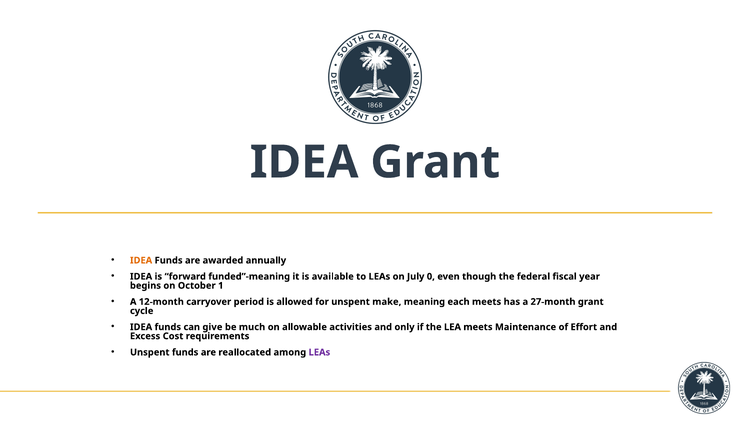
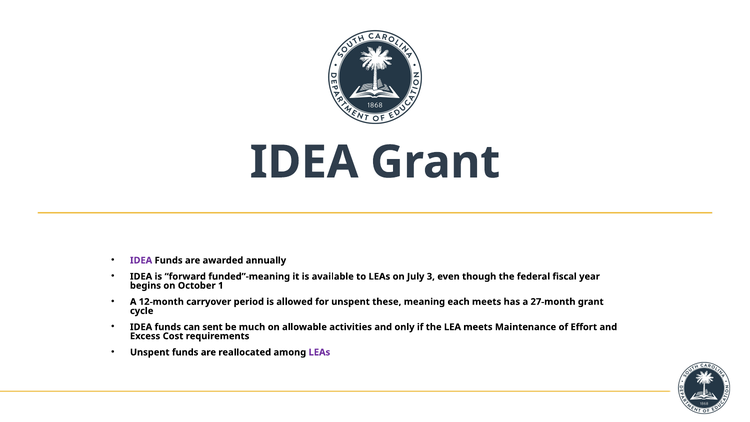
IDEA colour: orange -> purple (141, 260)
0: 0 -> 3 (431, 276)
make: make -> these (387, 302)
give: give -> sent (213, 327)
